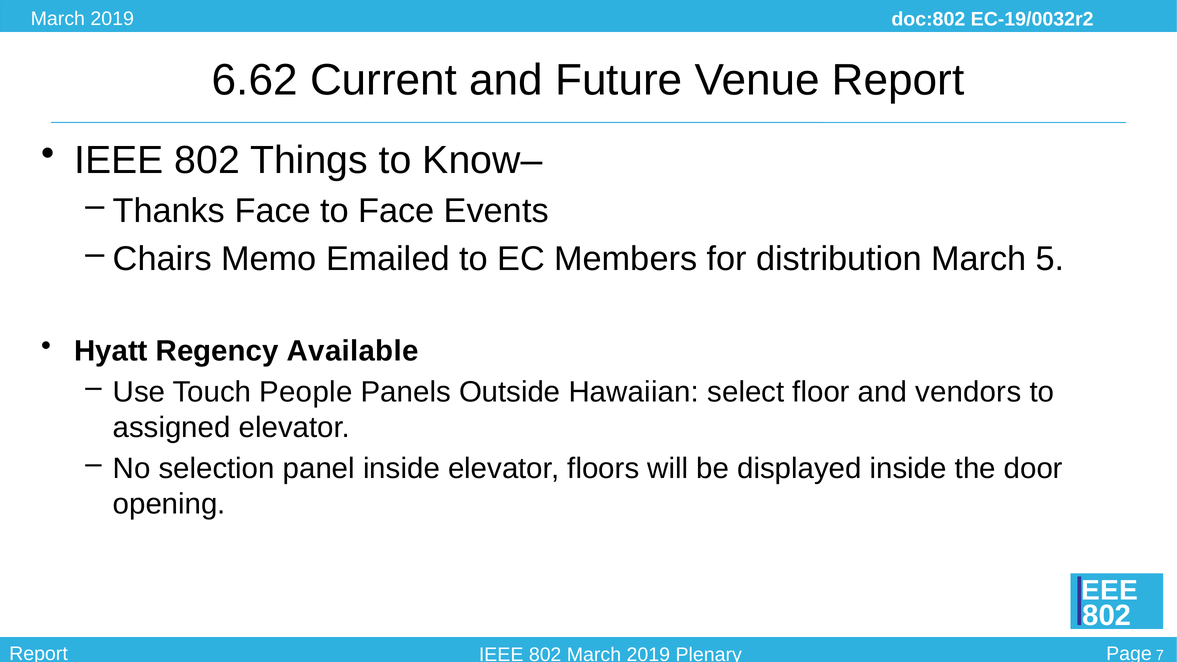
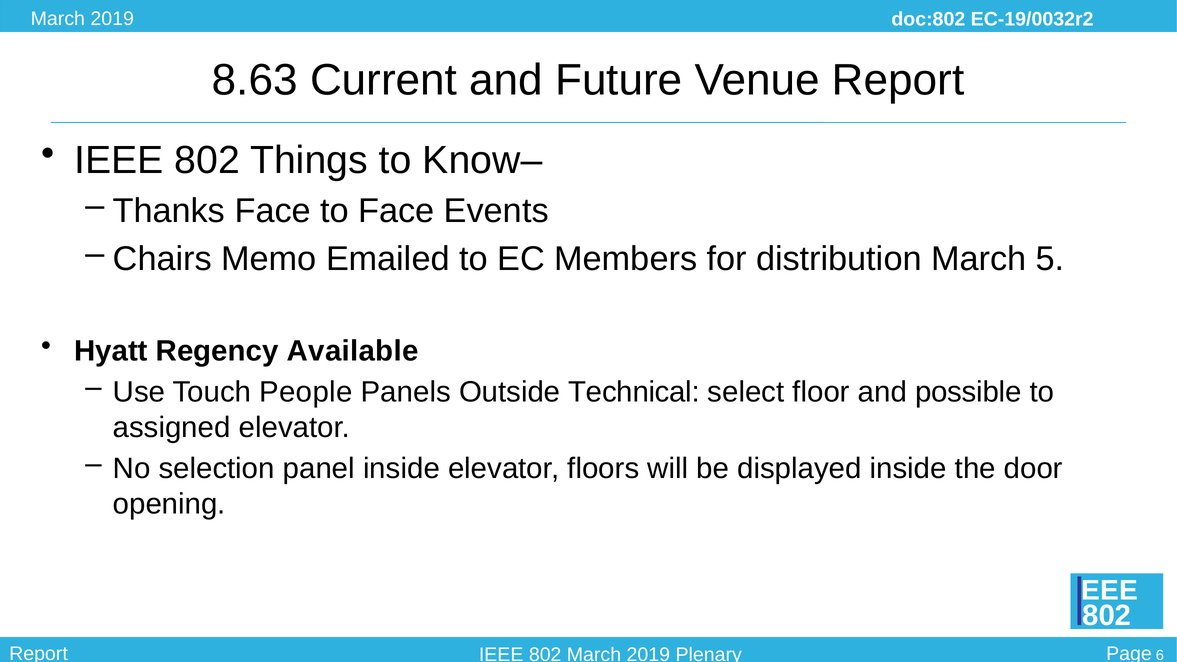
6.62: 6.62 -> 8.63 (255, 80)
Hawaiian: Hawaiian -> Technical (634, 392)
vendors: vendors -> possible (968, 392)
7: 7 -> 6 (1160, 655)
